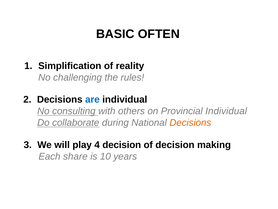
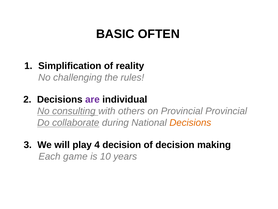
are colour: blue -> purple (92, 99)
Provincial Individual: Individual -> Provincial (226, 111)
share: share -> game (75, 156)
